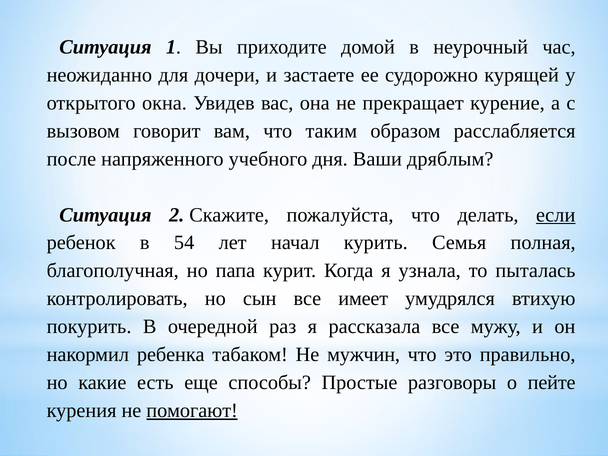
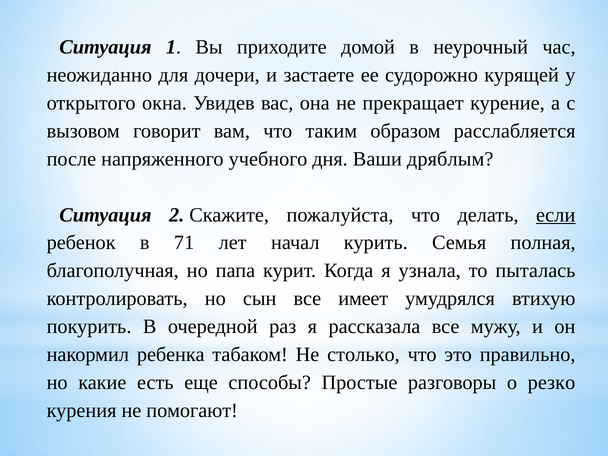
54: 54 -> 71 (184, 243)
мужчин: мужчин -> столько (363, 355)
пейте: пейте -> резко (552, 383)
помогают underline: present -> none (192, 411)
